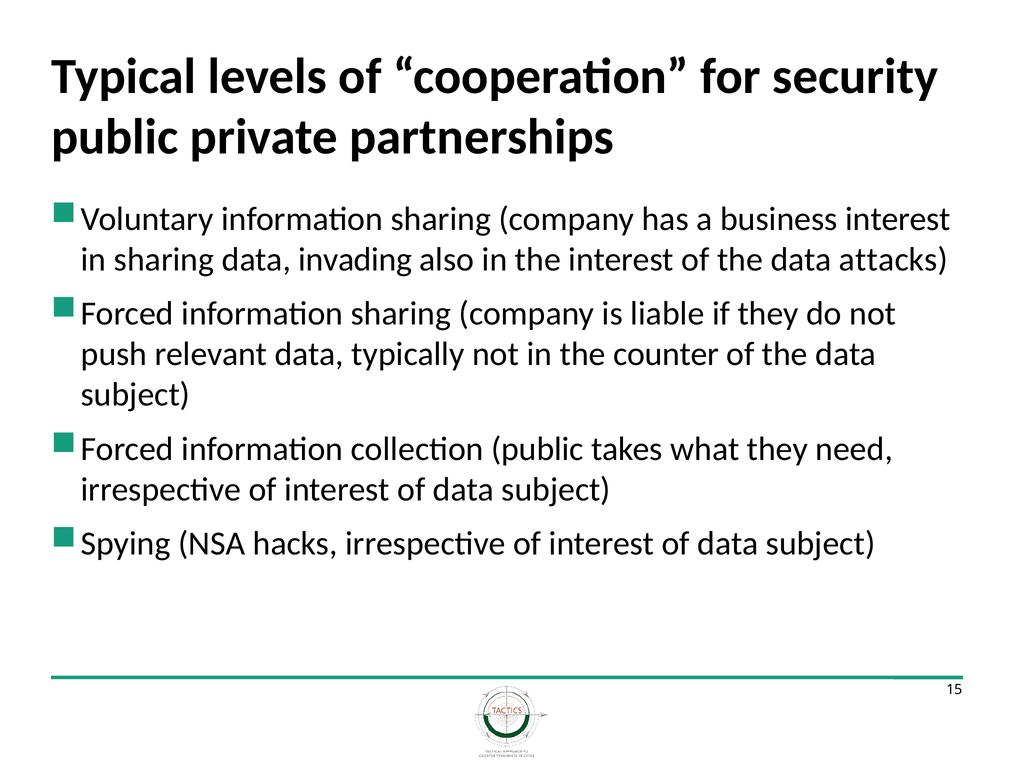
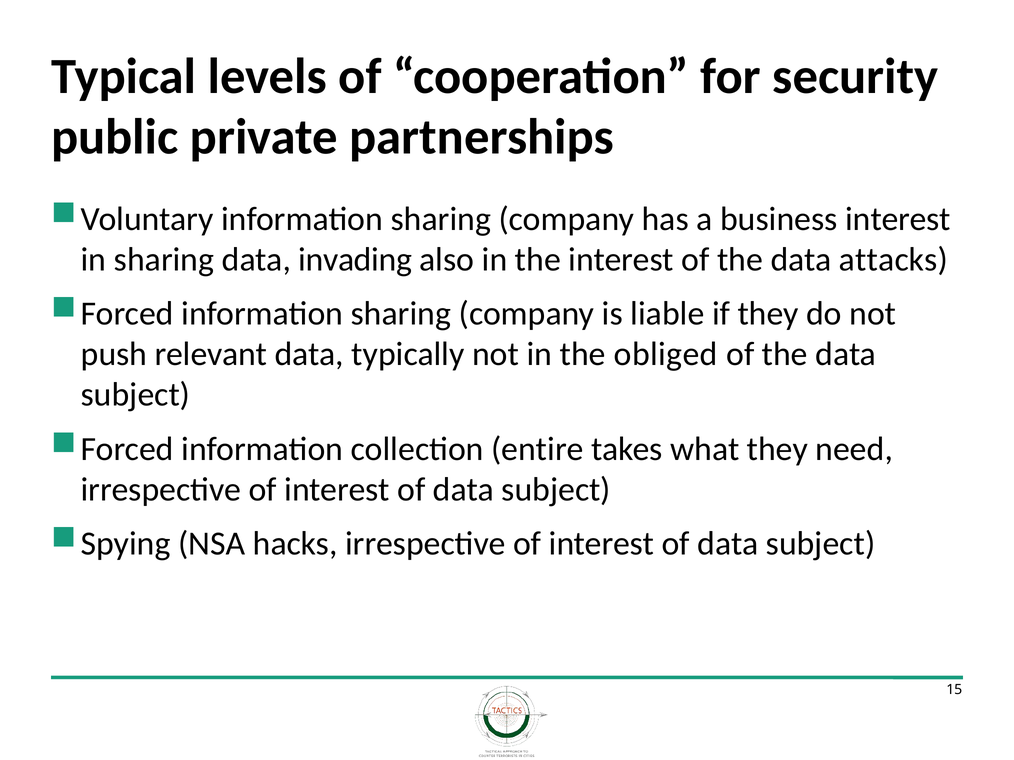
counter: counter -> obliged (666, 355)
collection public: public -> entire (537, 449)
